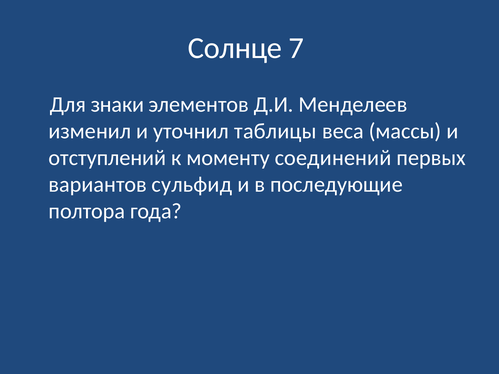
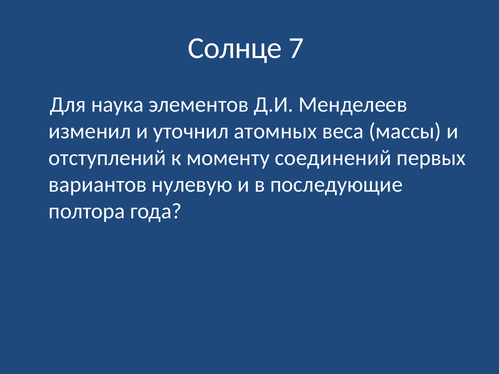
знаки: знаки -> наука (117, 105)
таблицы: таблицы -> атомных (275, 131)
сульфид: сульфид -> нулевую (192, 185)
